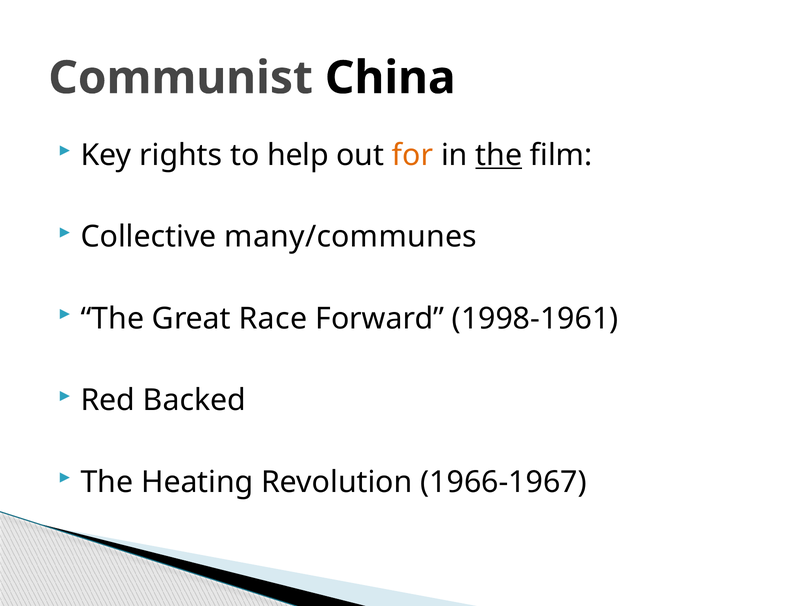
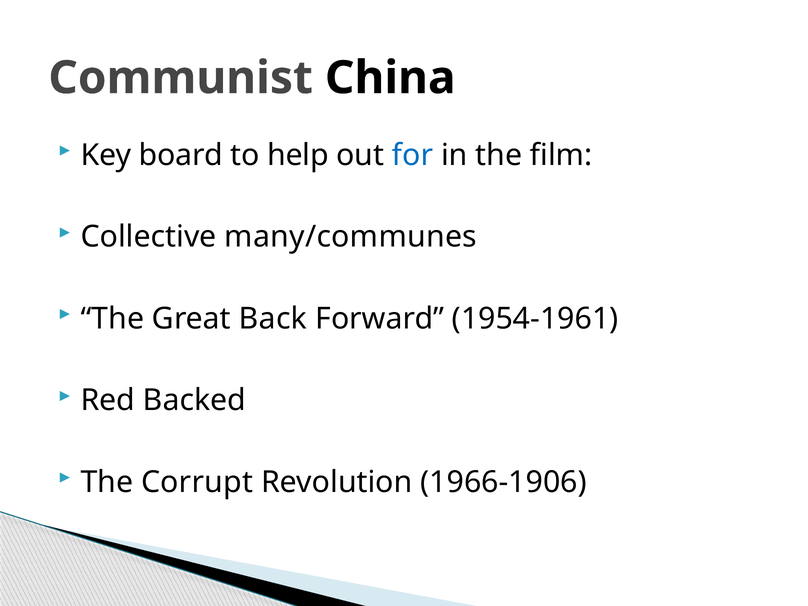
rights: rights -> board (181, 155)
for colour: orange -> blue (412, 155)
the underline: present -> none (499, 155)
Race: Race -> Back (273, 319)
1998-1961: 1998-1961 -> 1954-1961 (535, 319)
Heating: Heating -> Corrupt (197, 482)
1966-1967: 1966-1967 -> 1966-1906 (504, 482)
